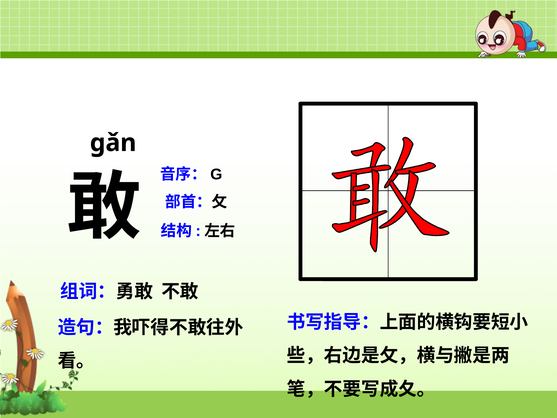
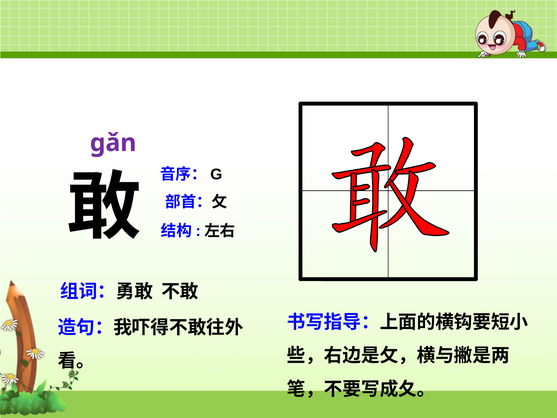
gǎn colour: black -> purple (113, 143)
